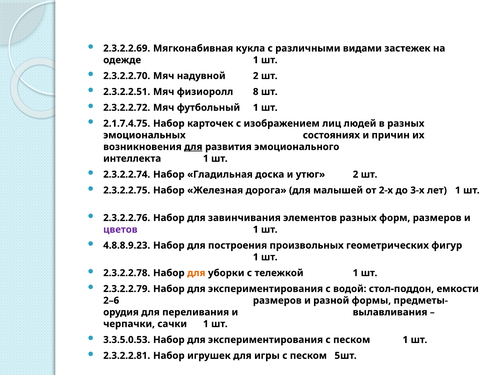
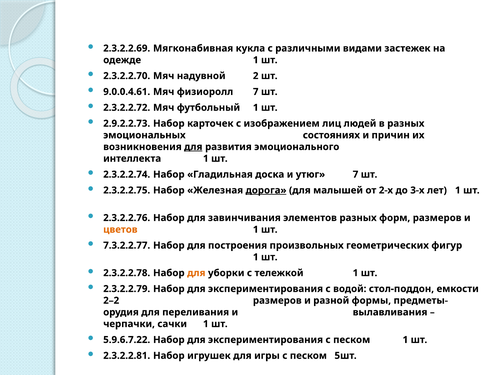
2.3.2.2.51: 2.3.2.2.51 -> 9.0.0.4.61 (127, 92)
физиоролл 8: 8 -> 7 (256, 92)
2.1.7.4.75: 2.1.7.4.75 -> 2.9.2.2.73 (127, 123)
утюг 2: 2 -> 7 (355, 174)
дорога underline: none -> present (266, 190)
цветов colour: purple -> orange (120, 229)
4.8.8.9.23: 4.8.8.9.23 -> 7.3.2.2.77 (127, 245)
2–6: 2–6 -> 2–2 (111, 300)
3.3.5.0.53: 3.3.5.0.53 -> 5.9.6.7.22 (127, 339)
